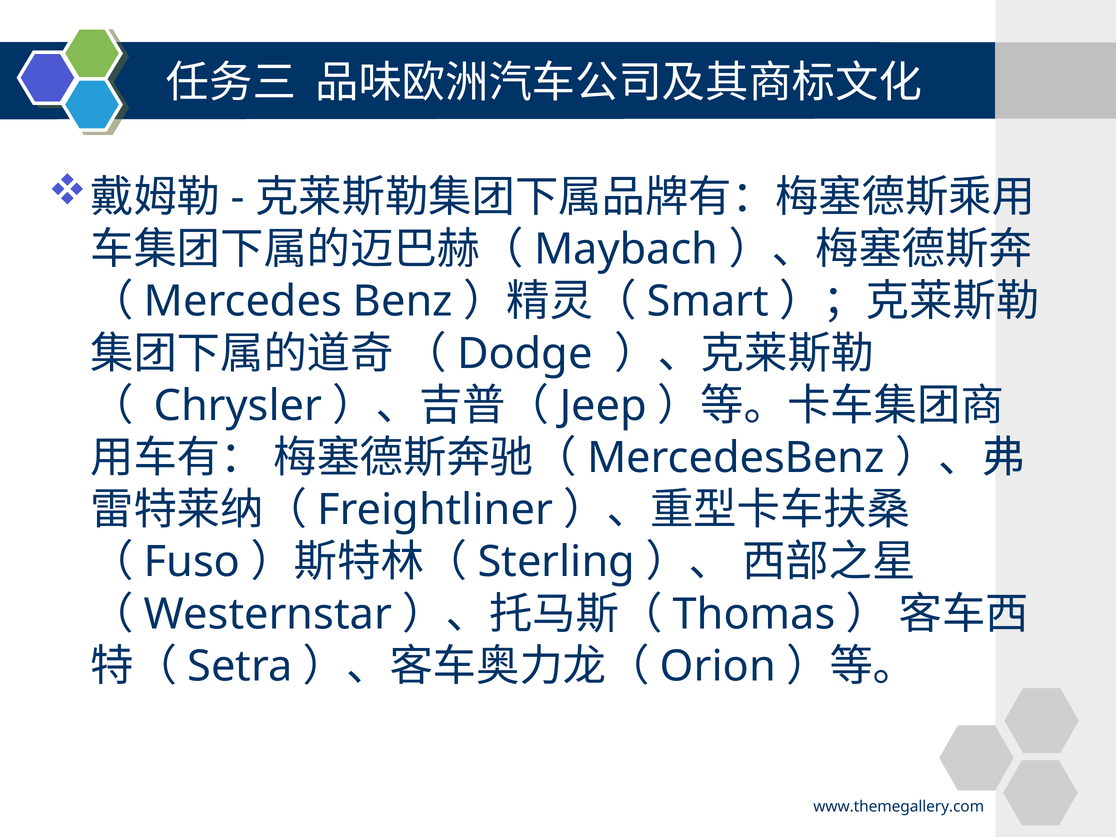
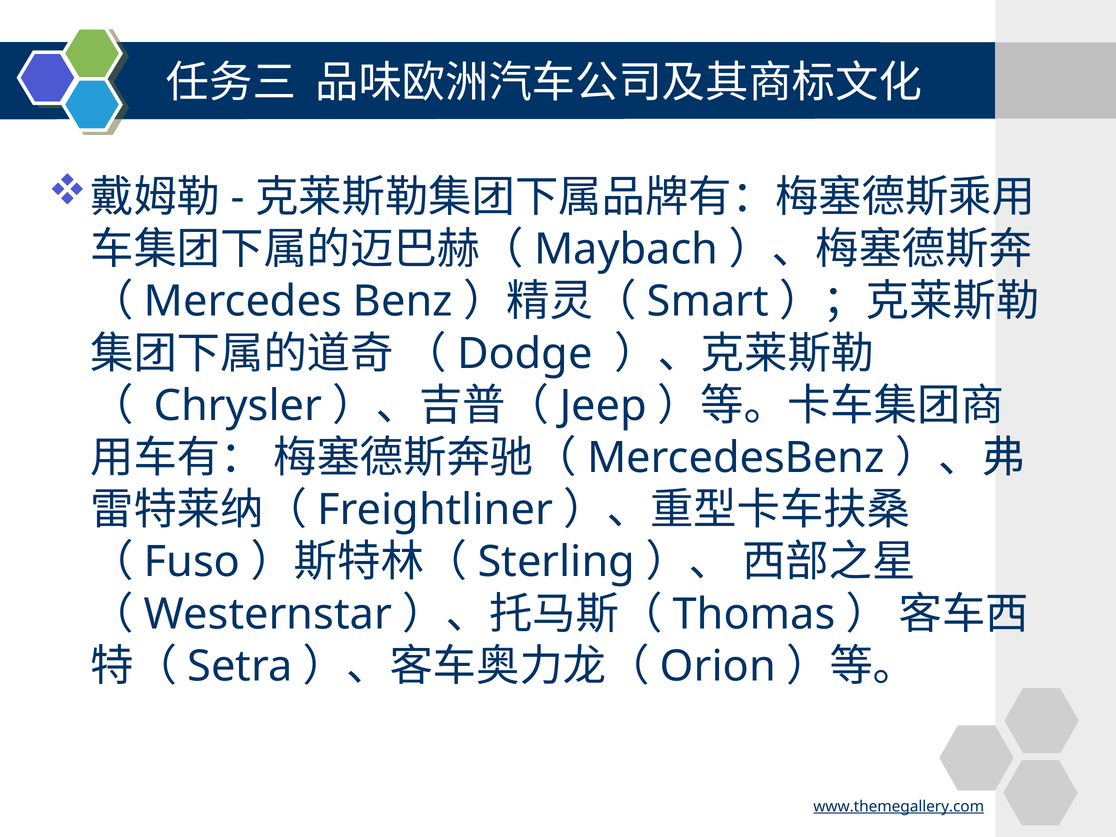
www.themegallery.com underline: none -> present (899, 806)
